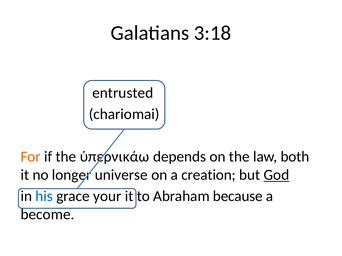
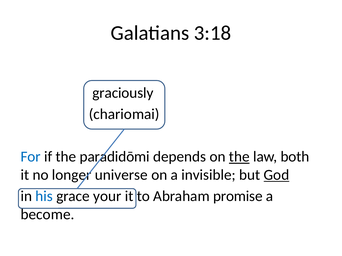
entrusted: entrusted -> graciously (123, 93)
For colour: orange -> blue (31, 157)
ὑπερνικάω: ὑπερνικάω -> paradidōmi (115, 157)
the underline: none -> present (239, 157)
creation: creation -> invisible (209, 175)
because: because -> promise (238, 197)
